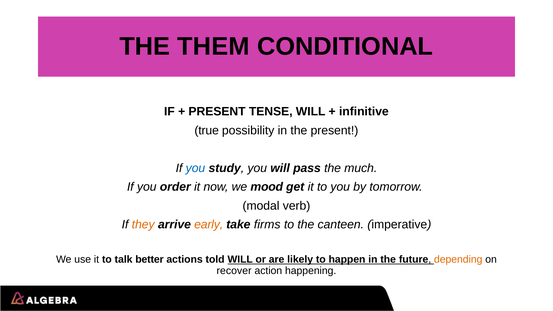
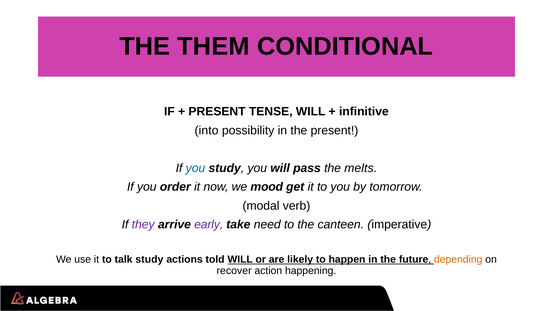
true: true -> into (207, 130)
much: much -> melts (361, 168)
they colour: orange -> purple (143, 225)
early colour: orange -> purple (209, 225)
firms: firms -> need (267, 225)
talk better: better -> study (149, 259)
